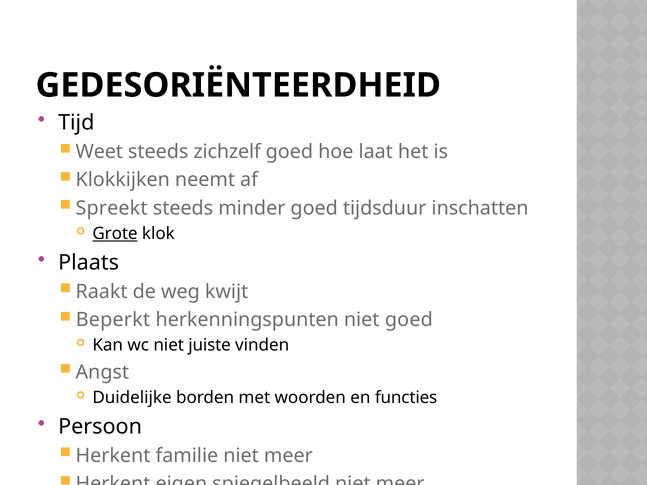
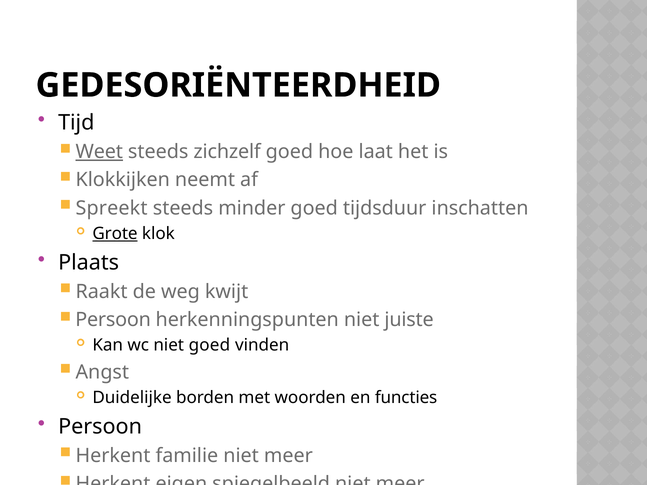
Weet underline: none -> present (99, 152)
Beperkt: Beperkt -> Persoon (113, 320)
niet goed: goed -> juiste (409, 320)
niet juiste: juiste -> goed (209, 345)
